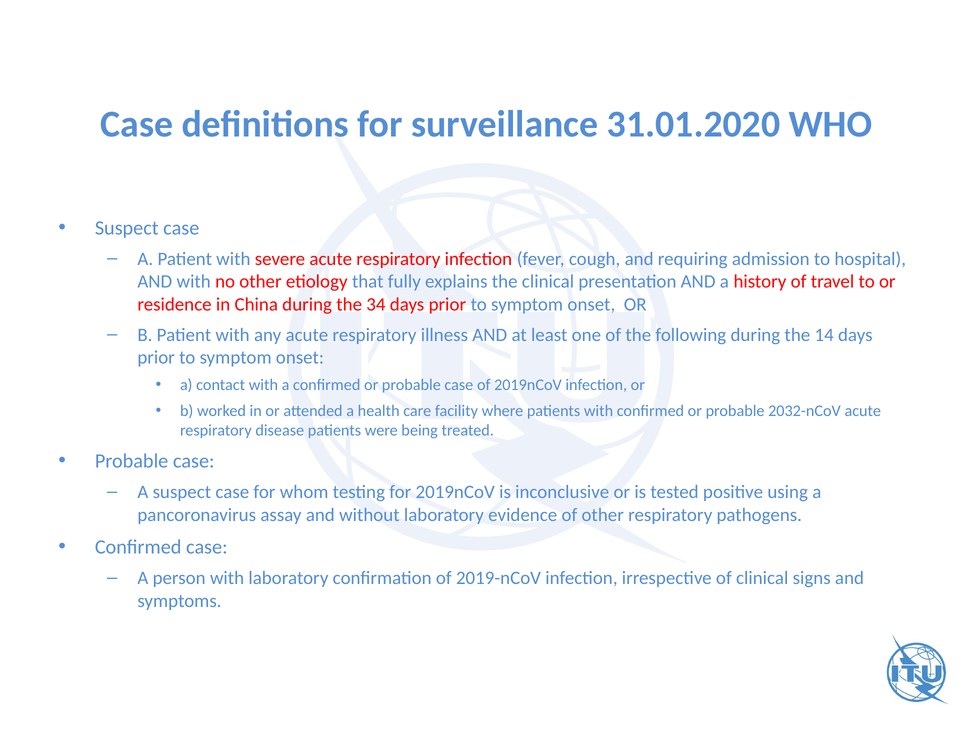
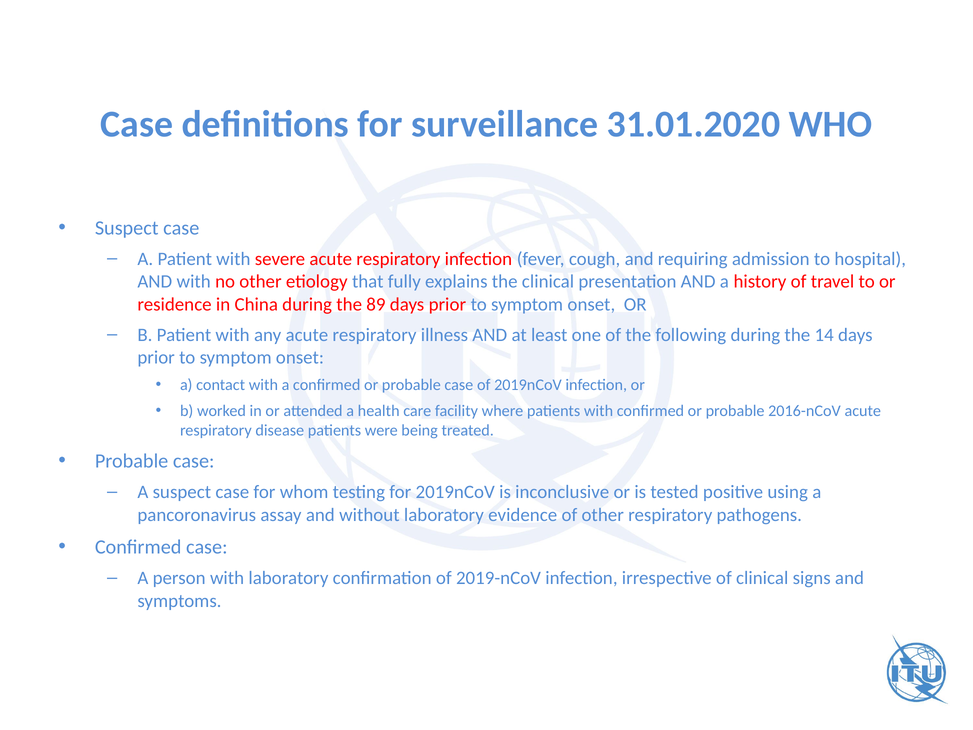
34: 34 -> 89 (376, 304)
2032-nCoV: 2032-nCoV -> 2016-nCoV (804, 411)
